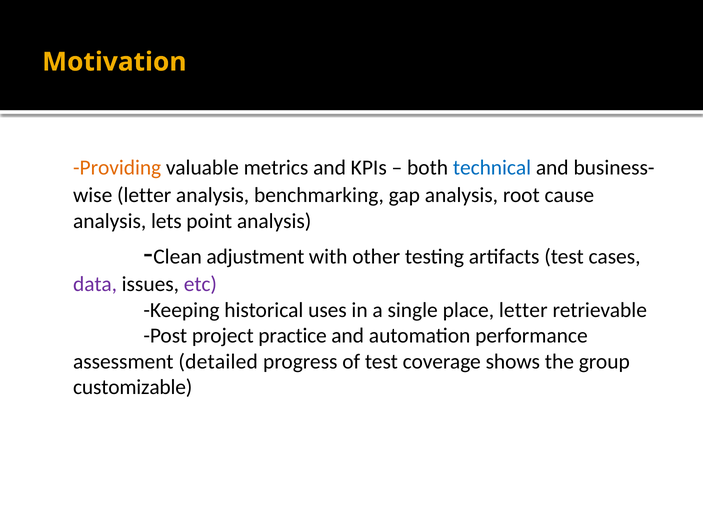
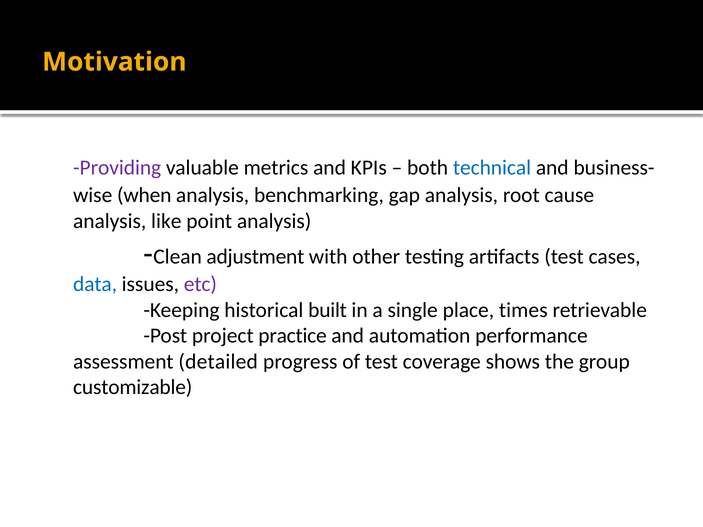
Providing colour: orange -> purple (117, 168)
letter: letter -> when (144, 195)
lets: lets -> like (166, 221)
data colour: purple -> blue (95, 284)
uses: uses -> built (328, 310)
place letter: letter -> times (523, 310)
